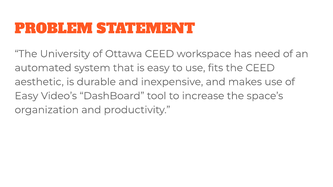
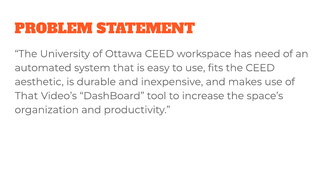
Easy: Easy -> That (26, 96)
